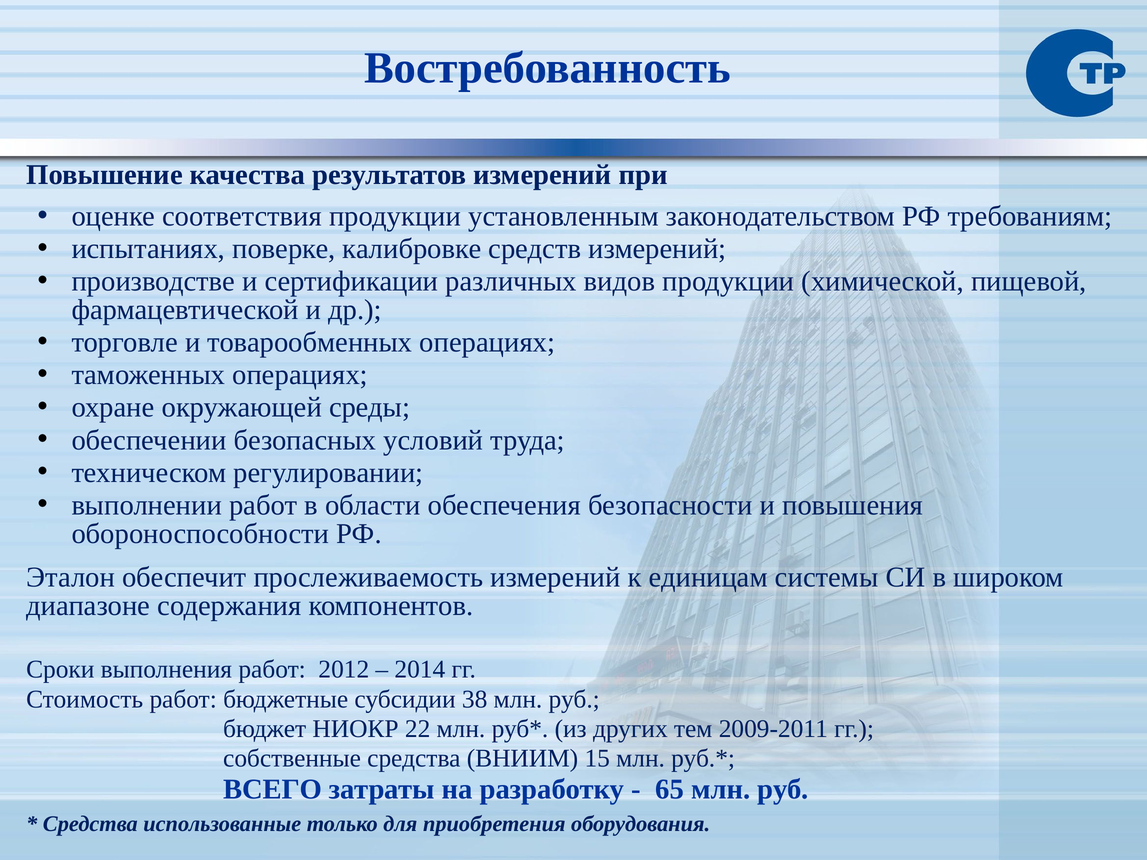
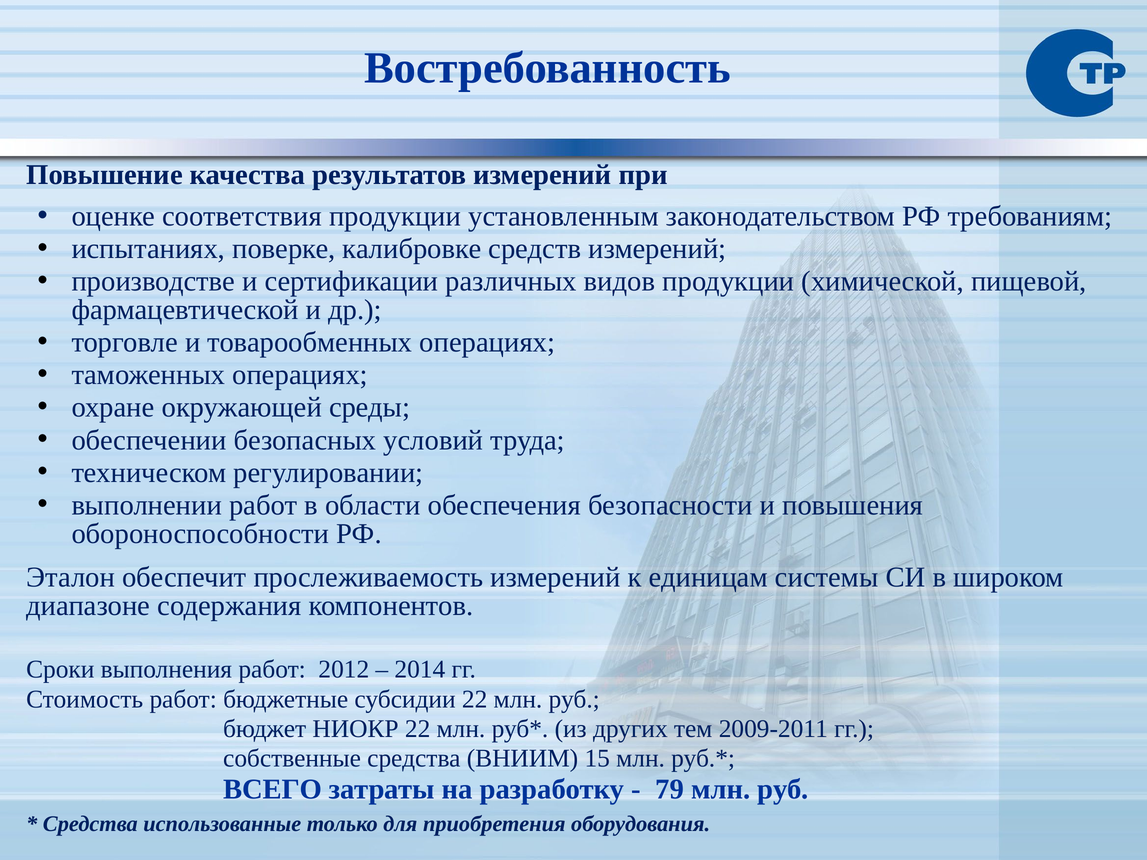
субсидии 38: 38 -> 22 (475, 699)
65: 65 -> 79 (670, 790)
